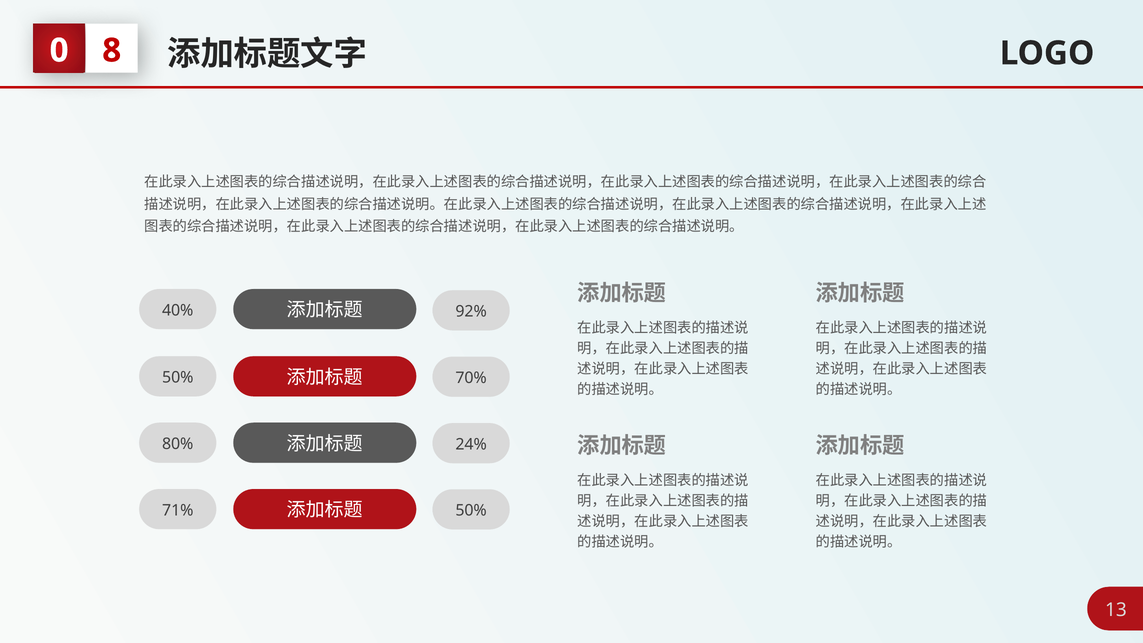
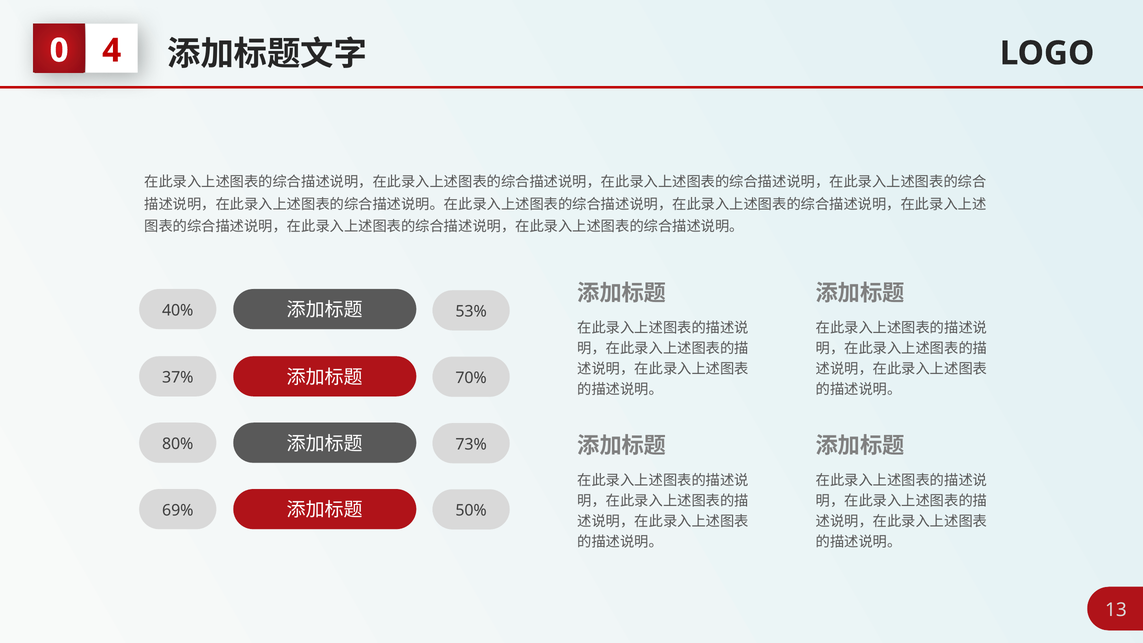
8: 8 -> 4 (112, 51)
92%: 92% -> 53% (471, 312)
50%: 50% -> 37% (178, 378)
24%: 24% -> 73% (471, 444)
71%: 71% -> 69% (178, 510)
